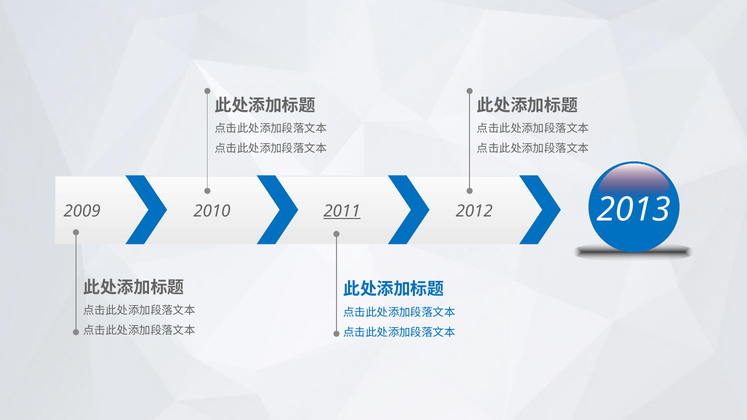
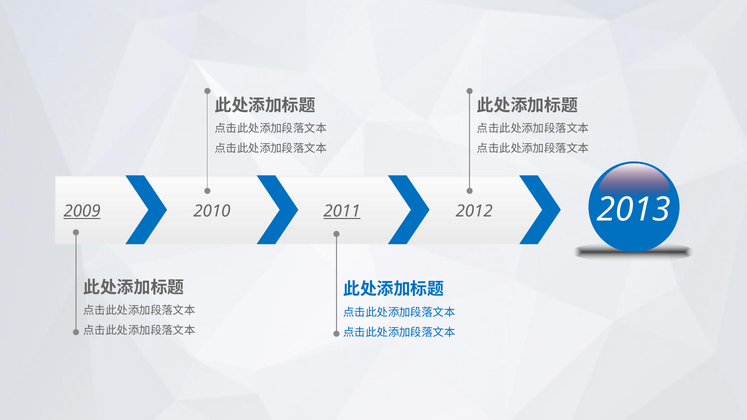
2009 underline: none -> present (82, 211)
